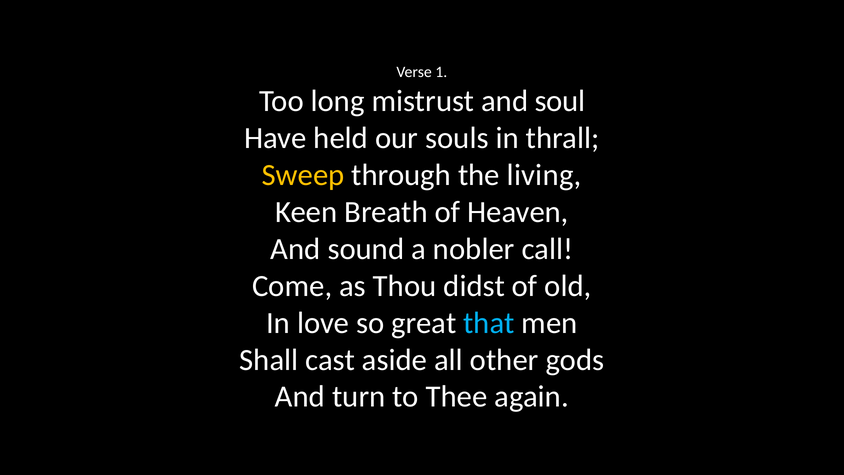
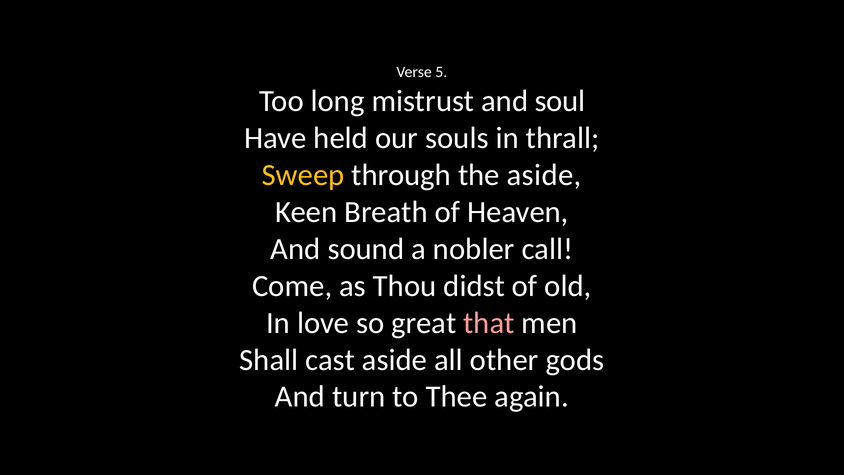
1: 1 -> 5 (441, 72)
the living: living -> aside (544, 175)
that colour: light blue -> pink (489, 323)
